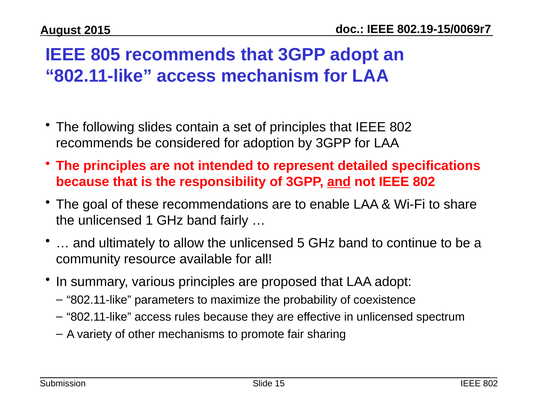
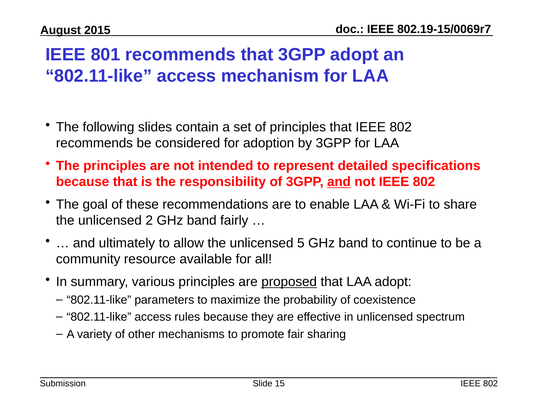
805: 805 -> 801 (106, 55)
1: 1 -> 2 (149, 220)
proposed underline: none -> present (289, 282)
